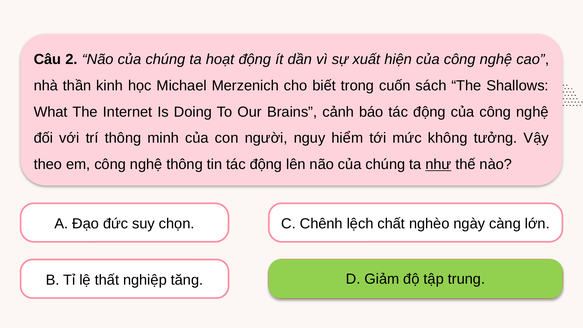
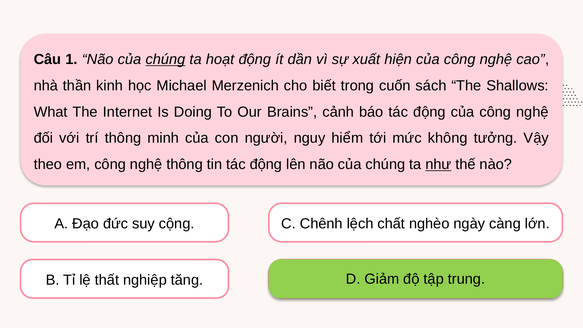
2: 2 -> 1 (72, 59)
chúng underline: none -> present (165, 59)
chọn: chọn -> cộng (177, 224)
